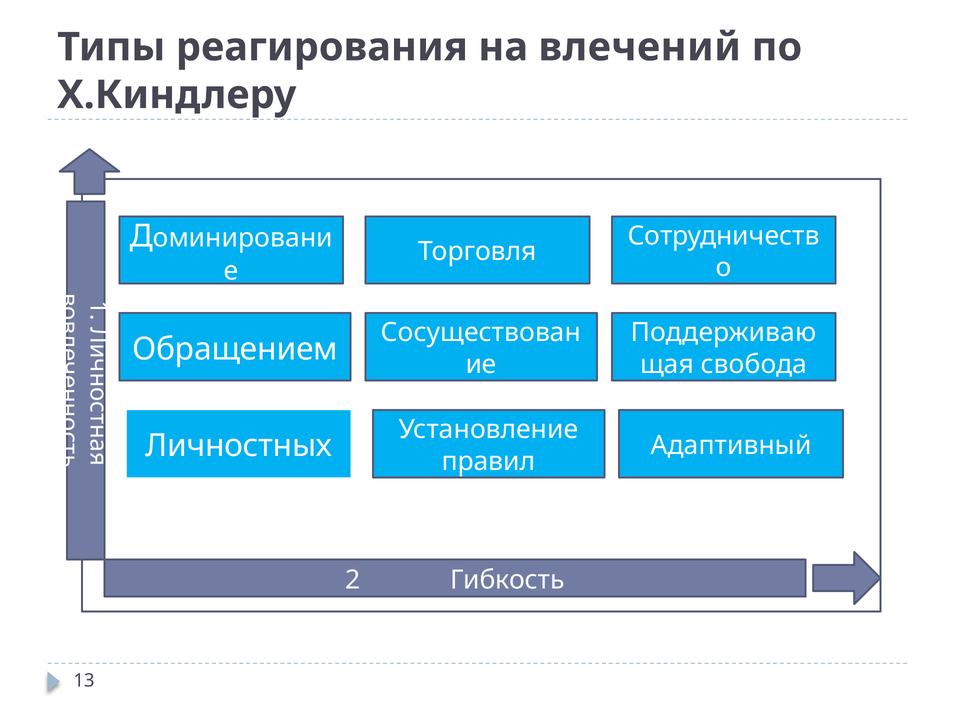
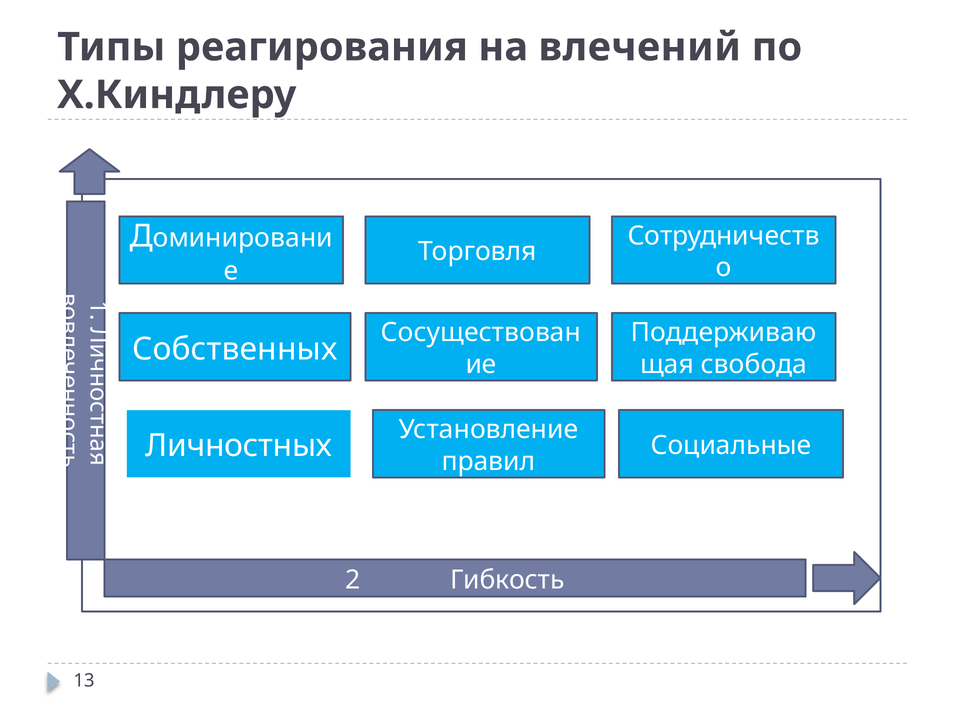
Обращением: Обращением -> Собственных (235, 349)
Адаптивный: Адаптивный -> Социальные (731, 446)
